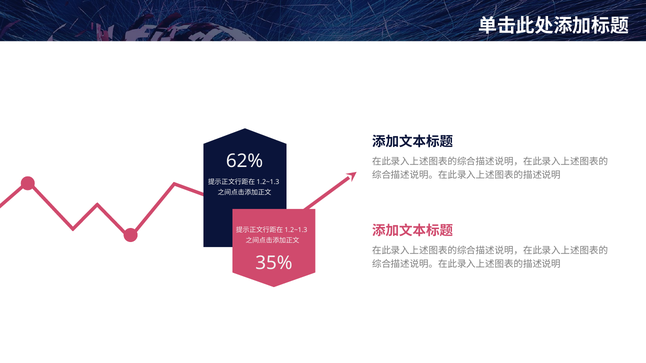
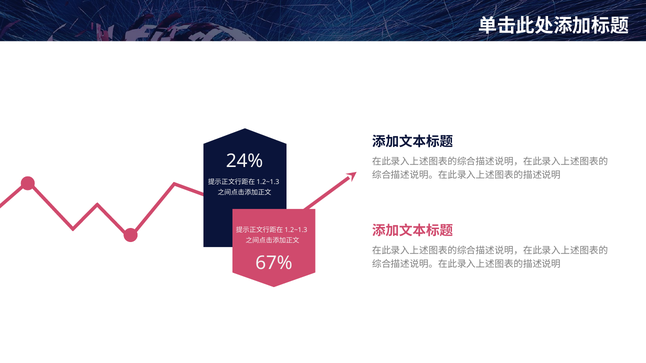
62%: 62% -> 24% (244, 161)
35%: 35% -> 67% (274, 263)
